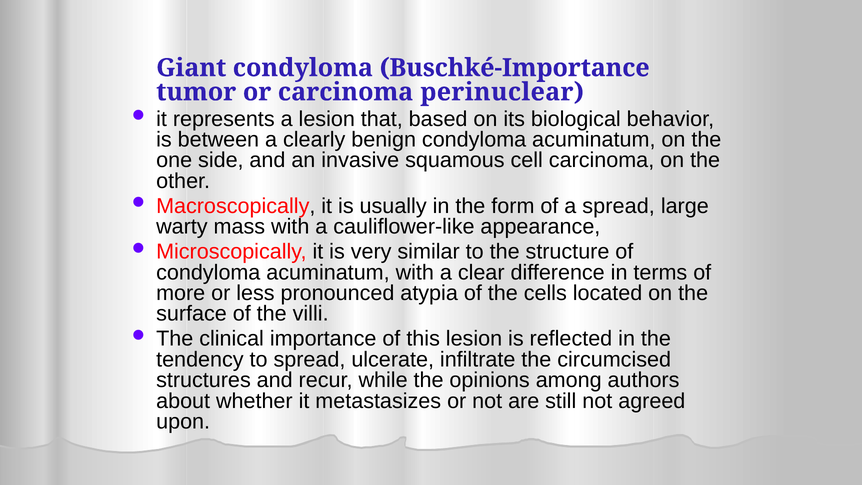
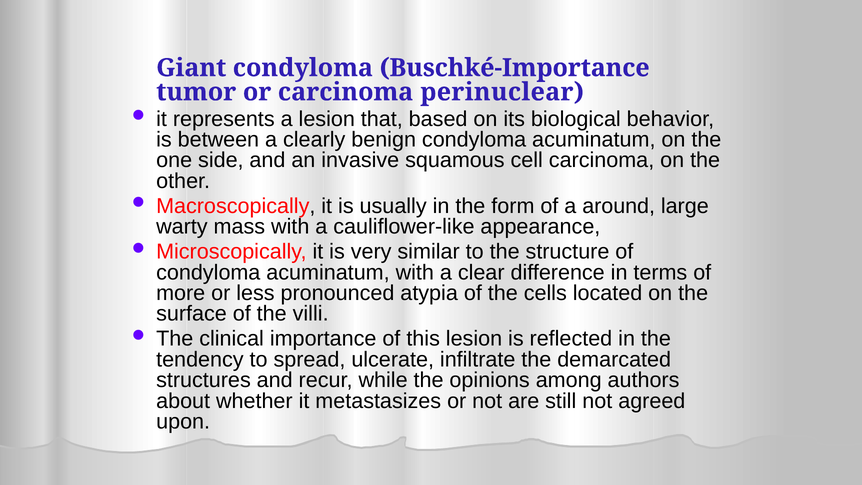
a spread: spread -> around (619, 206)
circumcised: circumcised -> demarcated (614, 359)
